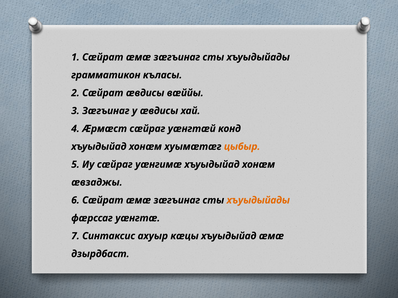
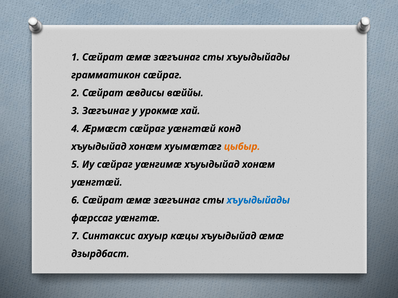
грамматикон къласы: къласы -> сæйраг (163, 75)
у æвдисы: æвдисы -> урокмæ (159, 111)
æвзаджы: æвзаджы -> уæнгтæй (97, 183)
хъуыдыйады colour: orange -> blue (258, 201)
